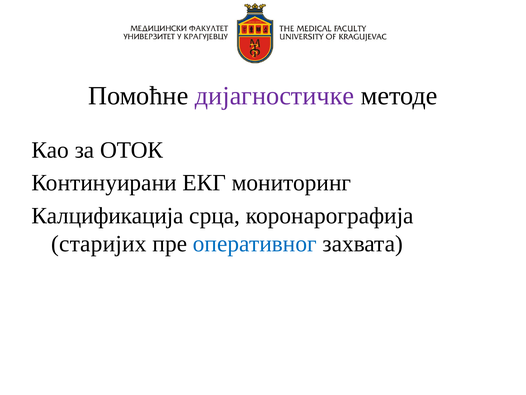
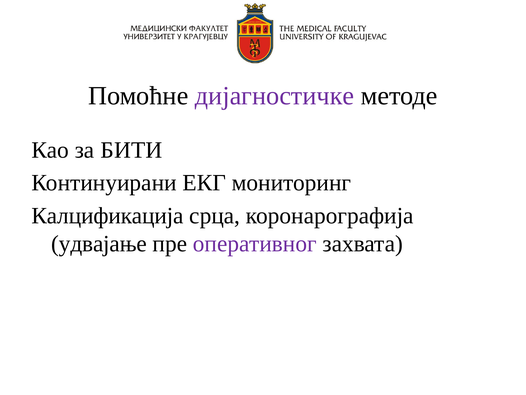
ОТОК: ОТОК -> БИТИ (131, 150)
старијих: старијих -> удвајање (99, 243)
оперативног colour: blue -> purple (255, 243)
